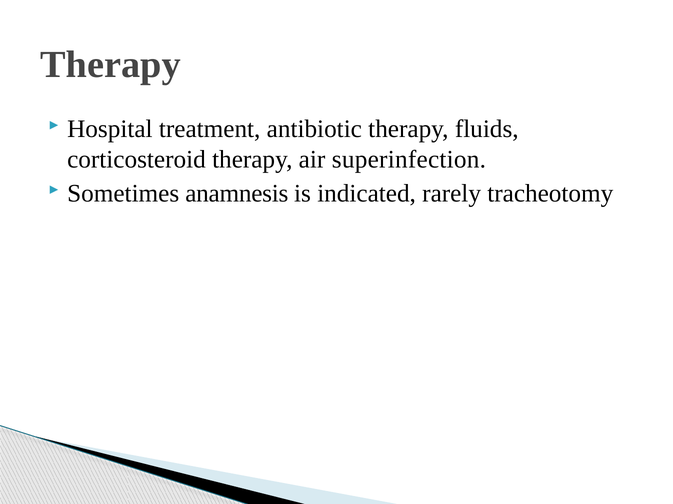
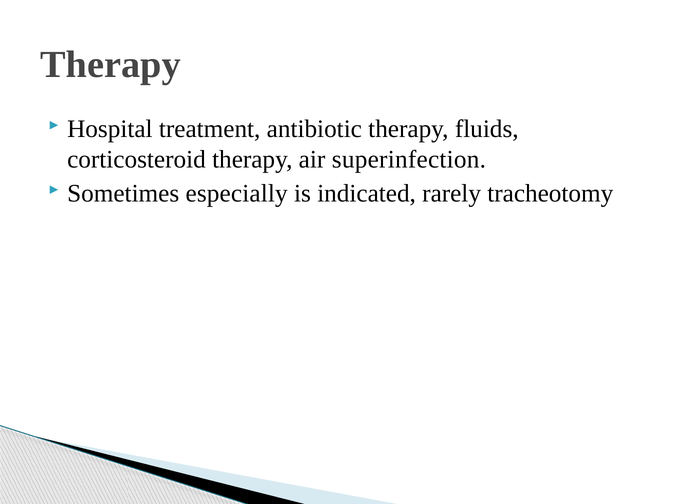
anamnesis: anamnesis -> especially (237, 194)
